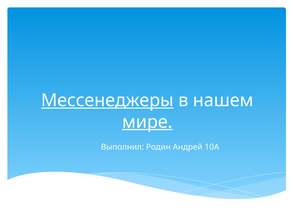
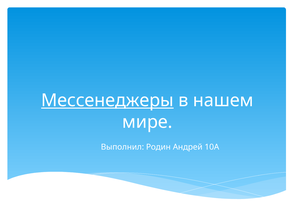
мире underline: present -> none (147, 122)
